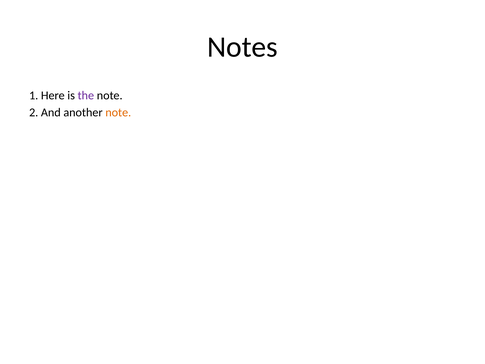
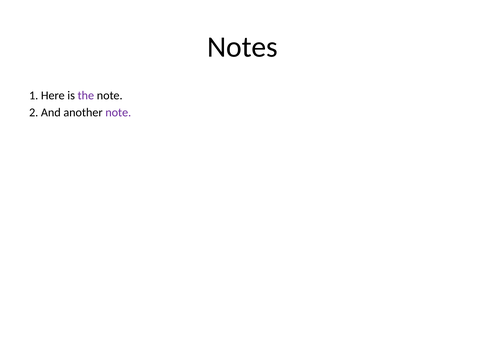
note colour: orange -> purple (118, 112)
